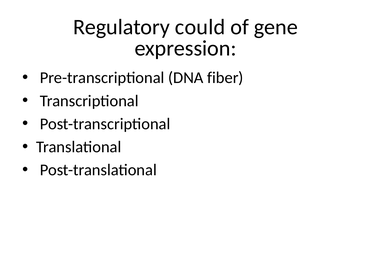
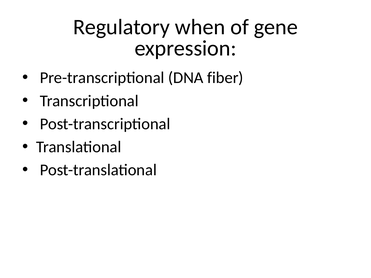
could: could -> when (200, 27)
